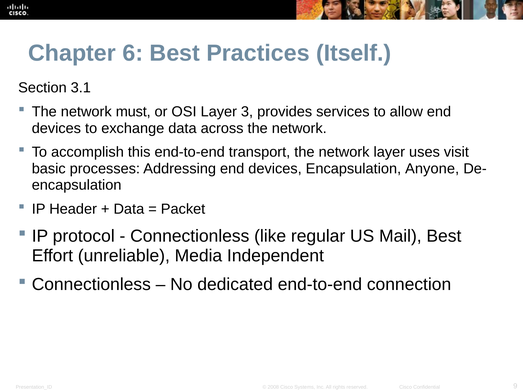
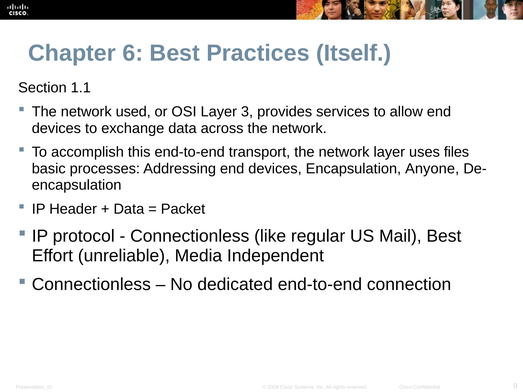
3.1: 3.1 -> 1.1 (81, 88)
must: must -> used (133, 112)
visit: visit -> files (456, 152)
